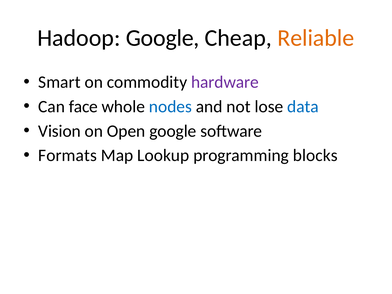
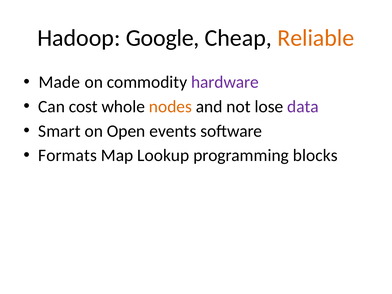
Smart: Smart -> Made (59, 82)
face: face -> cost (83, 107)
nodes colour: blue -> orange (170, 107)
data colour: blue -> purple (303, 107)
Vision: Vision -> Smart (59, 131)
Open google: google -> events (173, 131)
